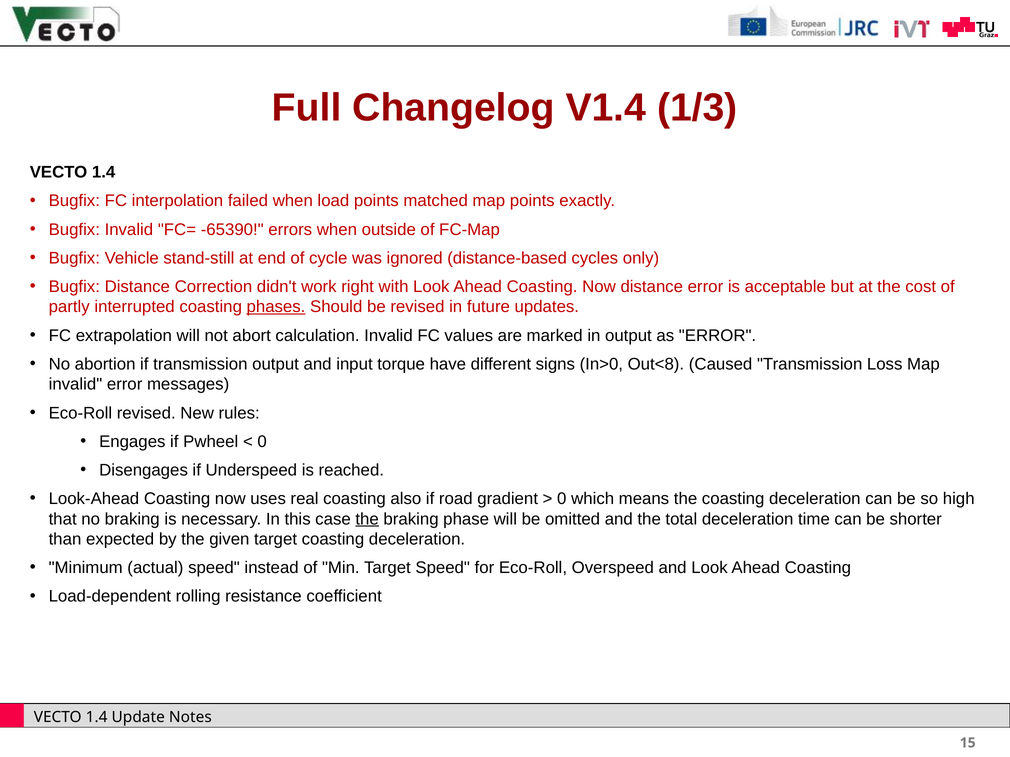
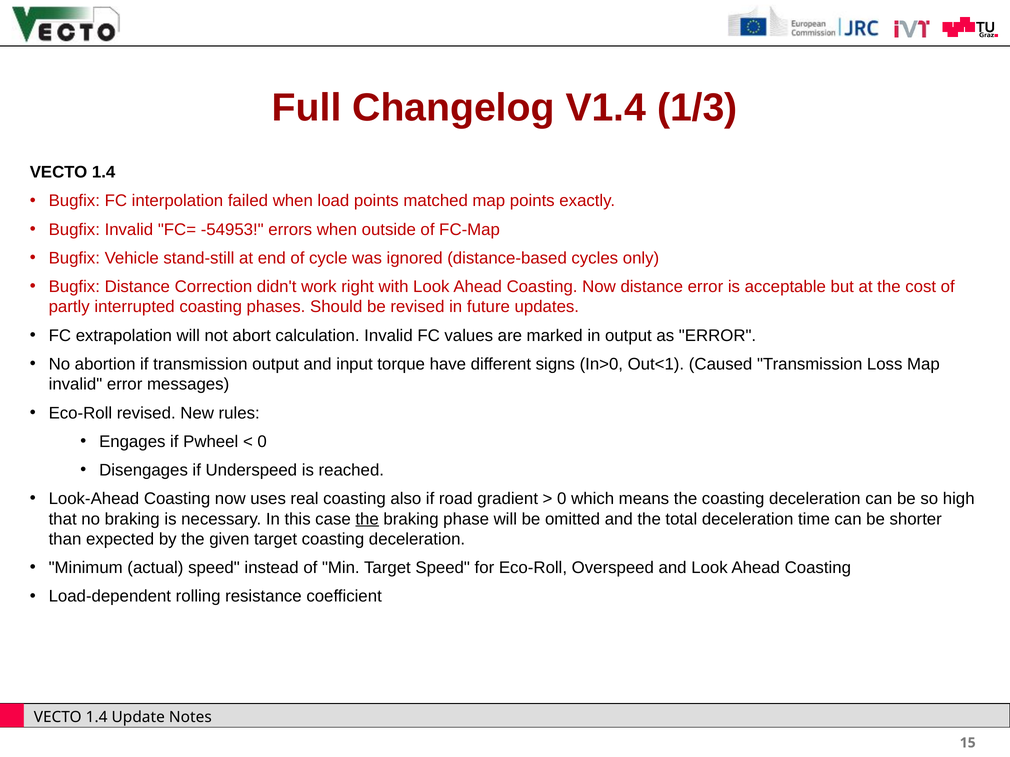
-65390: -65390 -> -54953 (232, 230)
phases underline: present -> none (276, 307)
Out<8: Out<8 -> Out<1 (656, 364)
